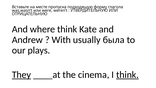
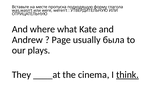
where think: think -> what (67, 29)
With: With -> Page (61, 40)
They underline: present -> none (21, 75)
